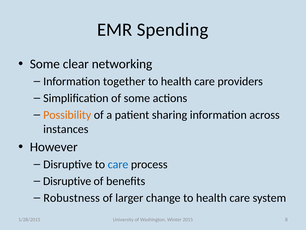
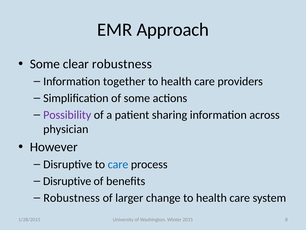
Spending: Spending -> Approach (173, 30)
clear networking: networking -> robustness (122, 64)
Possibility colour: orange -> purple (67, 115)
instances: instances -> physician (66, 129)
